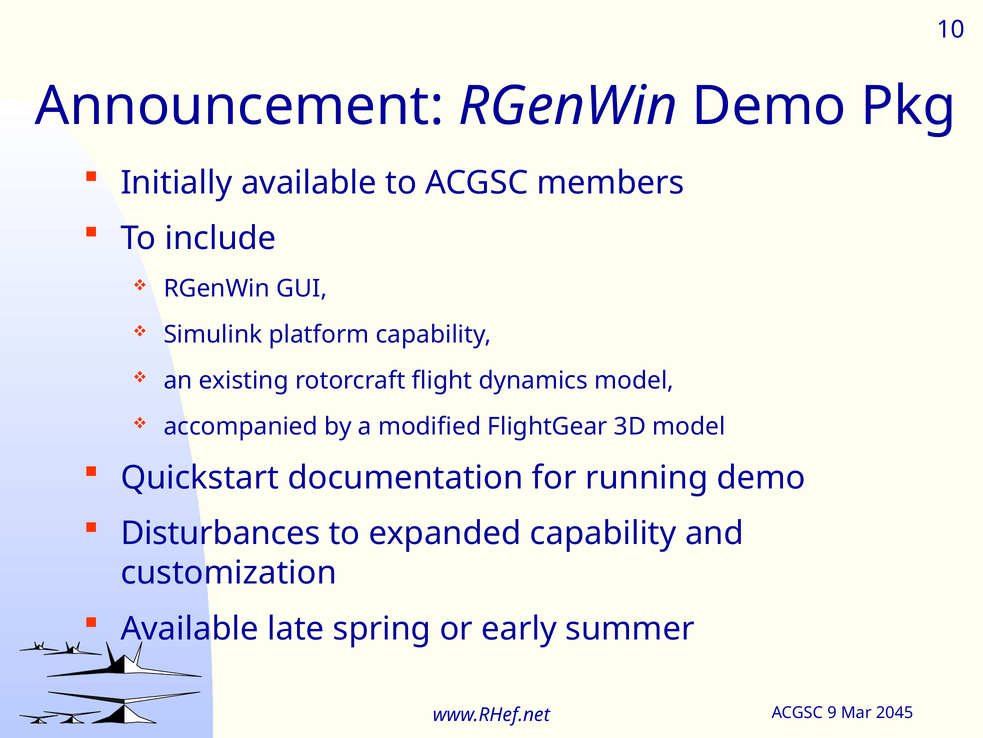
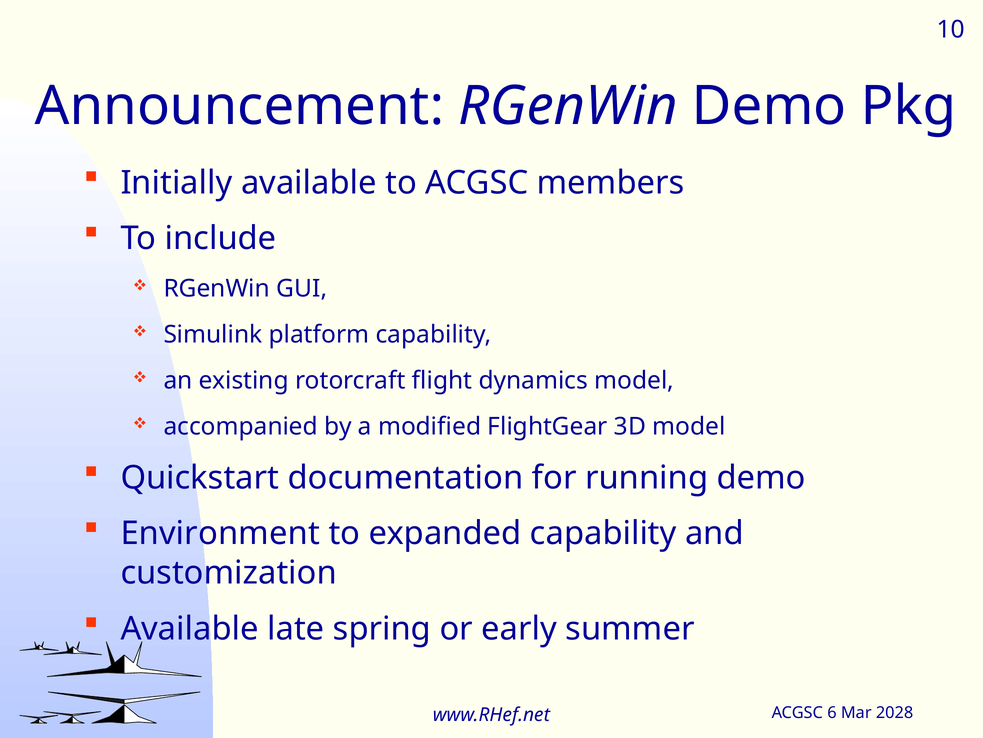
Disturbances: Disturbances -> Environment (220, 533)
9: 9 -> 6 (832, 712)
2045: 2045 -> 2028 (895, 712)
